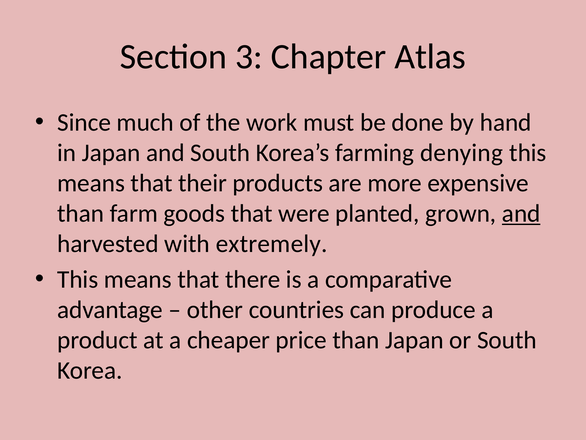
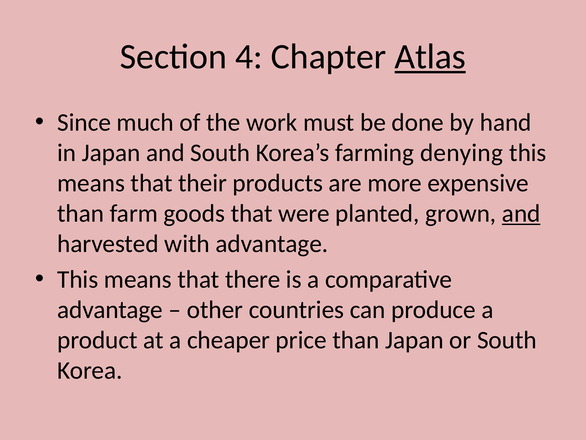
3: 3 -> 4 (249, 57)
Atlas underline: none -> present (430, 57)
with extremely: extremely -> advantage (272, 244)
